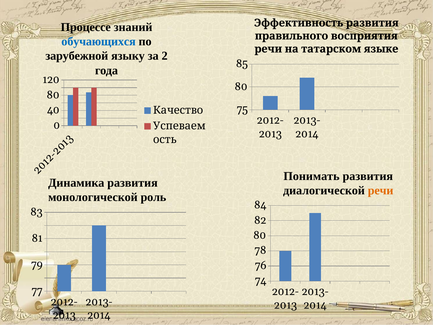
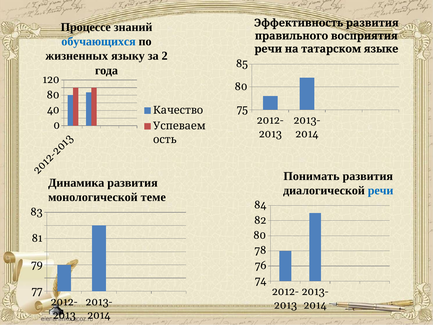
зарубежной: зарубежной -> жизненных (77, 56)
речи colour: orange -> blue (381, 190)
роль: роль -> теме (153, 197)
